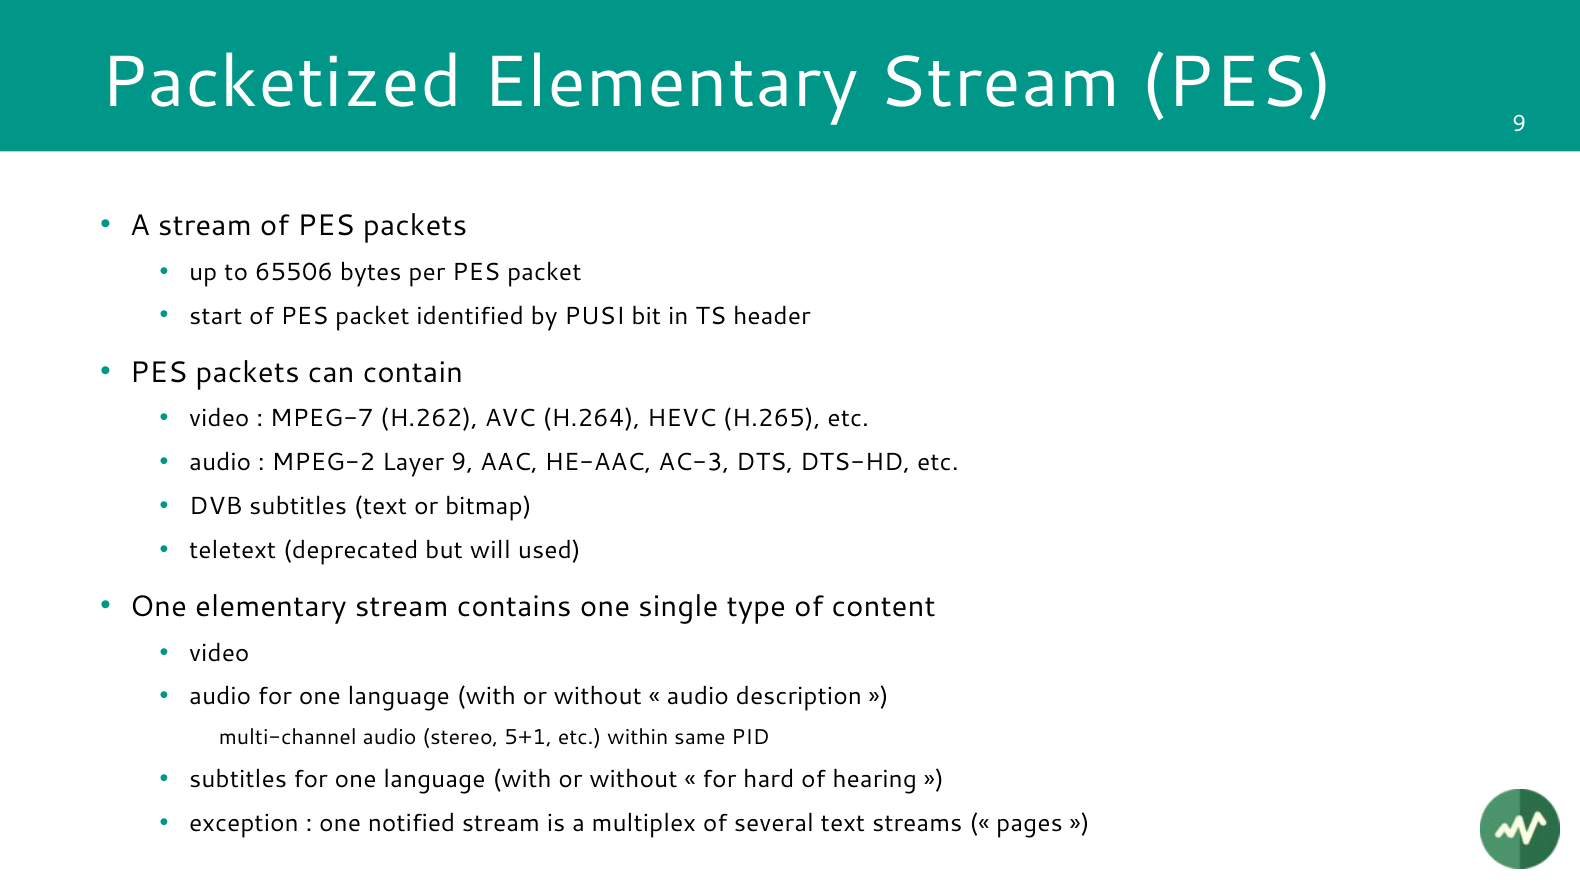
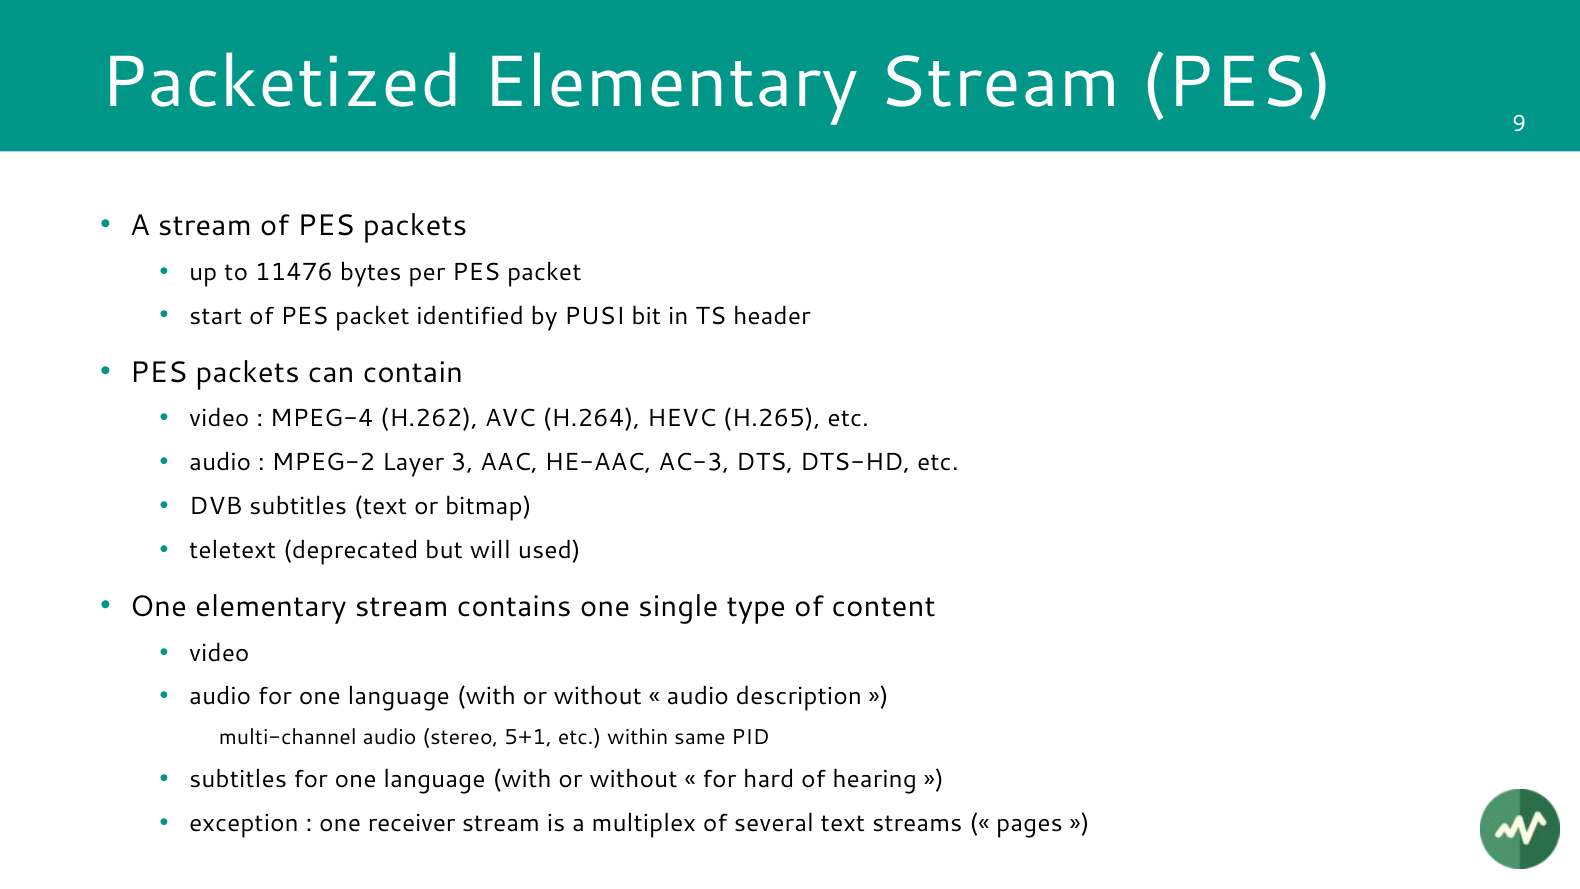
65506: 65506 -> 11476 (294, 272)
MPEG-7: MPEG-7 -> MPEG-4 (322, 419)
Layer 9: 9 -> 3 (462, 462)
notified: notified -> receiver (412, 823)
